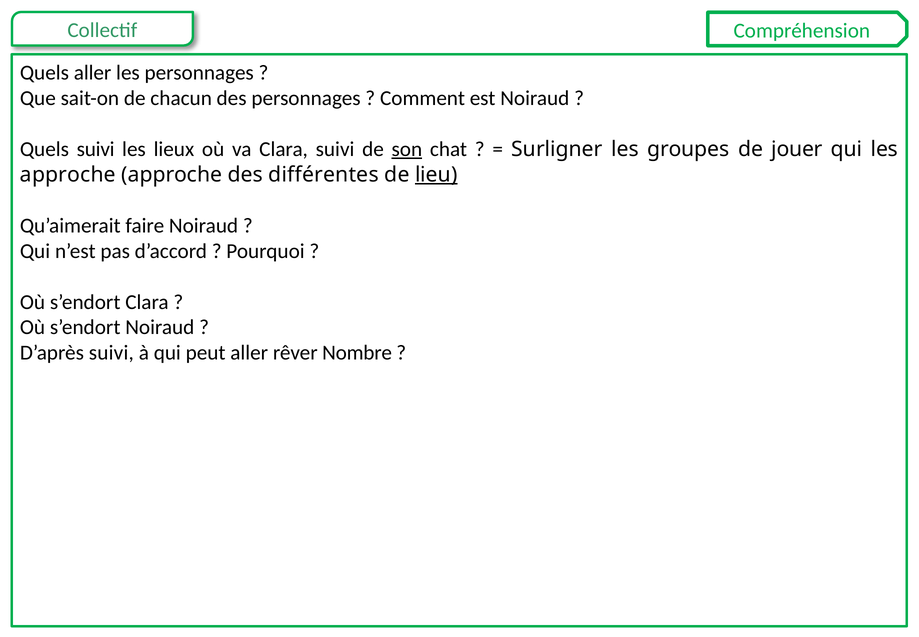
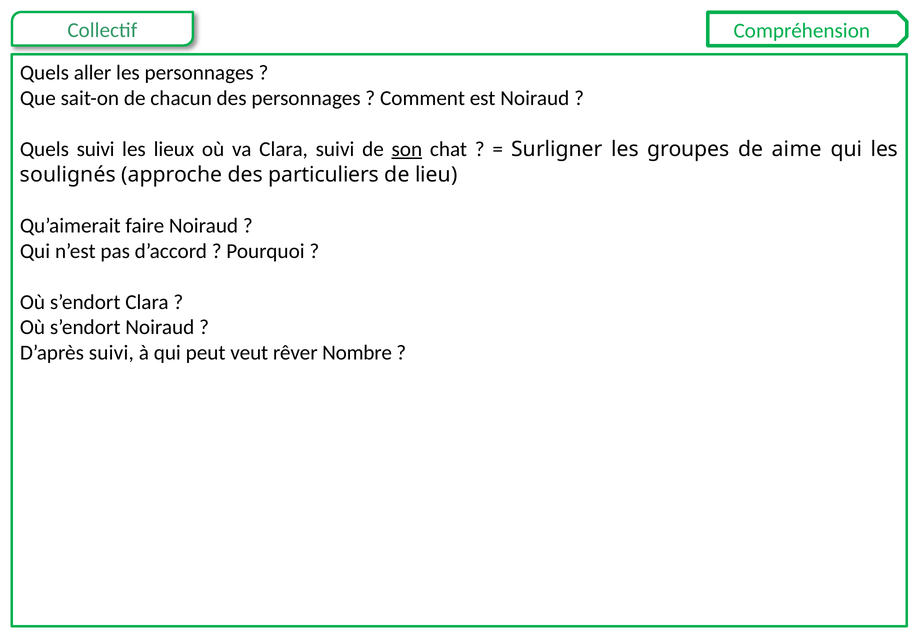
jouer: jouer -> aime (797, 149)
approche: approche -> soulignés (68, 174)
différentes: différentes -> particuliers (324, 174)
lieu underline: present -> none (436, 174)
peut aller: aller -> veut (249, 353)
